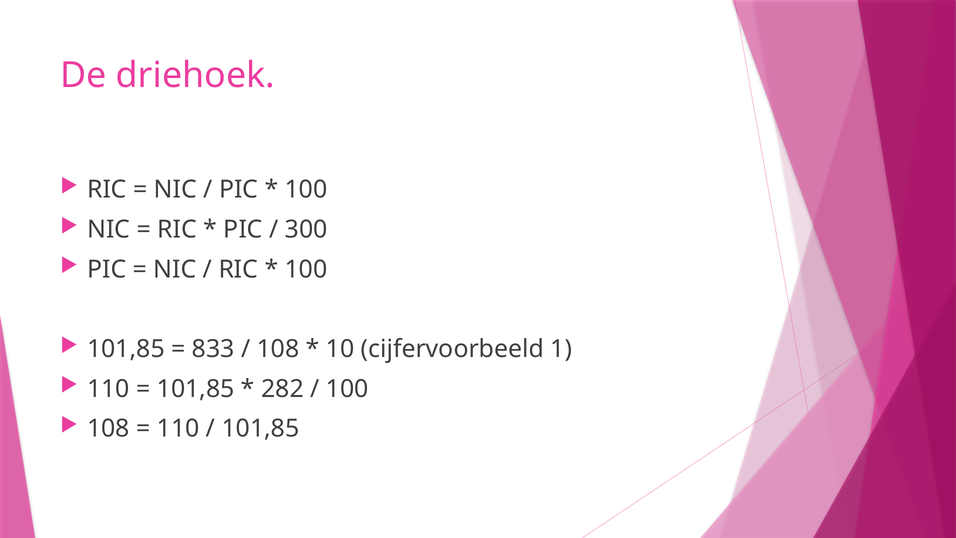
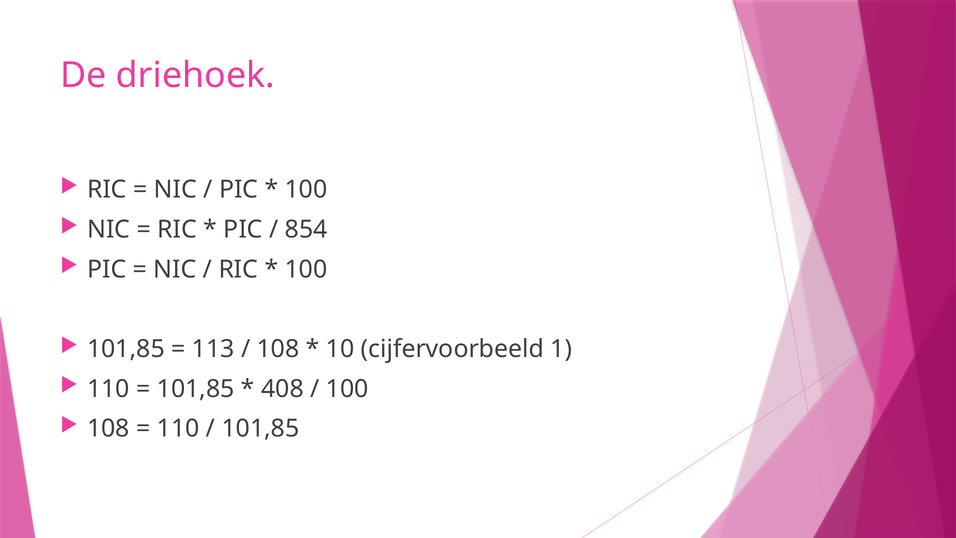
300: 300 -> 854 (306, 229)
833: 833 -> 113 (213, 349)
282: 282 -> 408 (283, 389)
